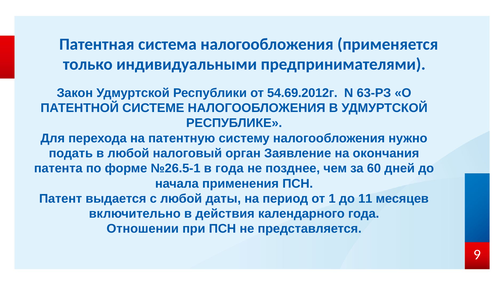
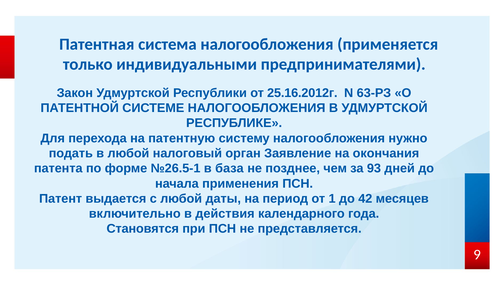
54.69.2012г: 54.69.2012г -> 25.16.2012г (302, 93)
в года: года -> база (229, 169)
60: 60 -> 93 (374, 169)
11: 11 -> 42 (365, 199)
Отношении: Отношении -> Становятся (143, 229)
